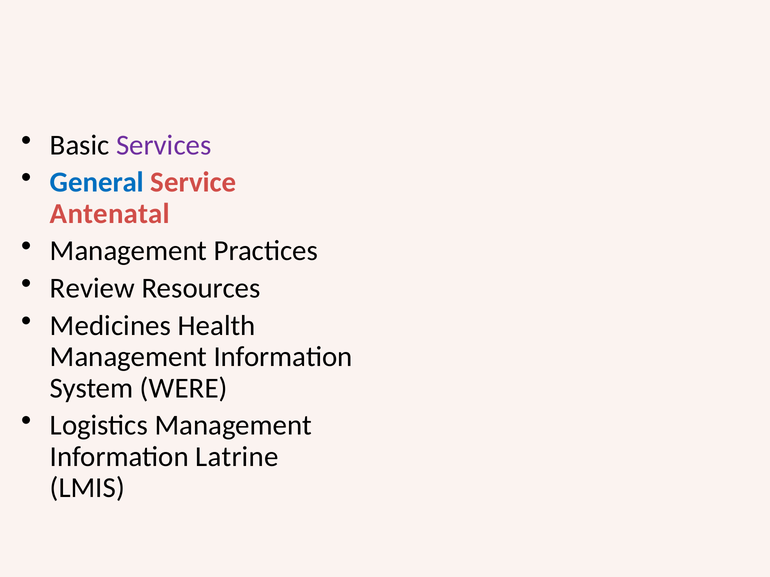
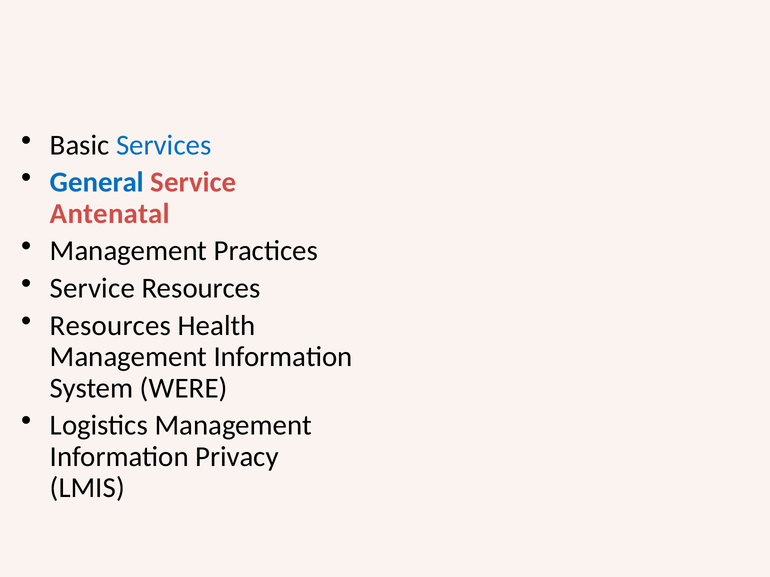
Services colour: purple -> blue (164, 145)
Review: Review -> Service (92, 288)
Medicines: Medicines -> Resources (111, 326)
Latrine: Latrine -> Privacy (237, 457)
